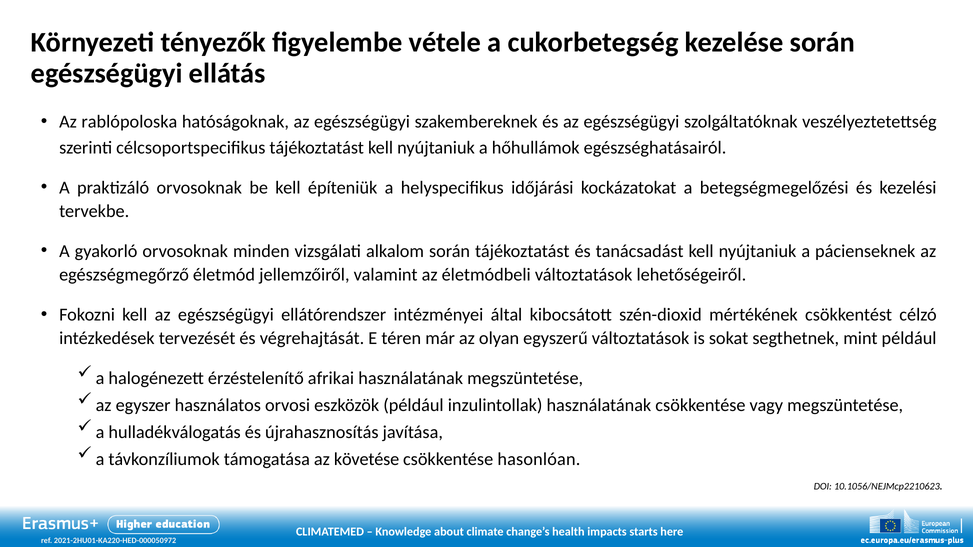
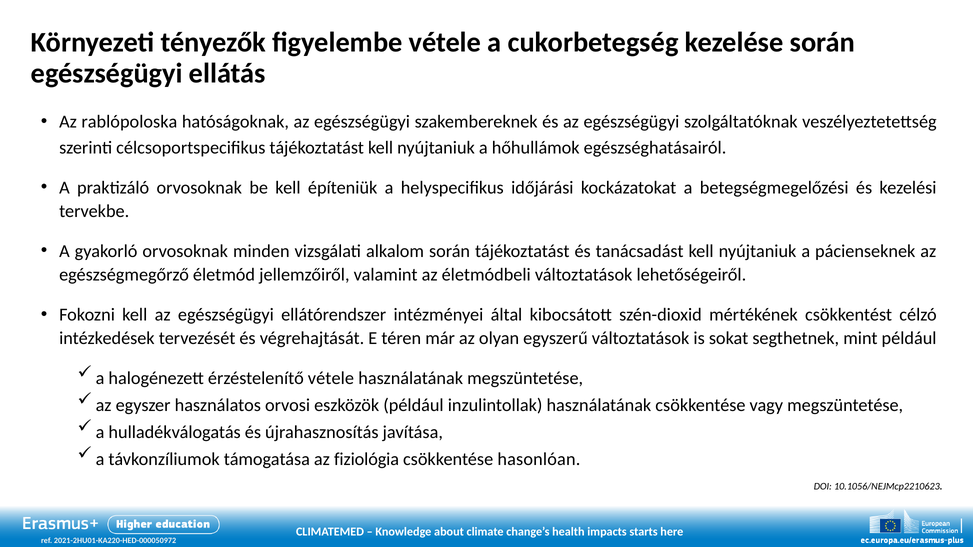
érzéstelenítő afrikai: afrikai -> vétele (331, 379)
követése: követése -> fiziológia (367, 459)
